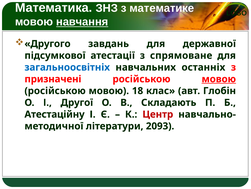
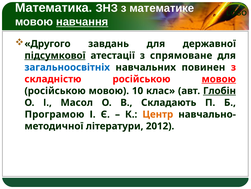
підсумкової underline: none -> present (55, 55)
останніх: останніх -> повинен (203, 67)
призначені: призначені -> складністю (53, 79)
18: 18 -> 10 (138, 90)
Глобін underline: none -> present (219, 90)
Другої: Другої -> Масол (77, 102)
Атестаційну: Атестаційну -> Програмою (54, 114)
Центр colour: red -> orange (158, 114)
2093: 2093 -> 2012 (160, 126)
